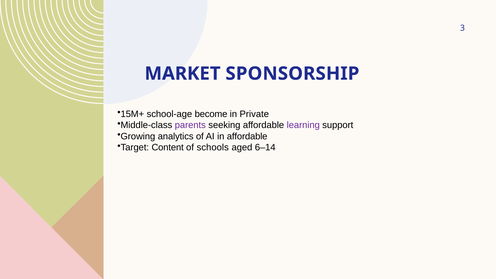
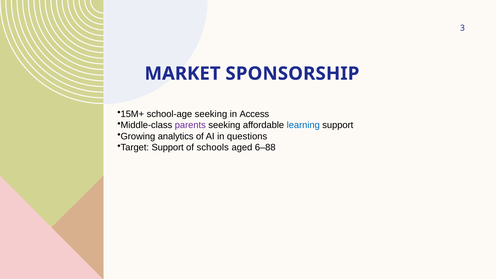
school-age become: become -> seeking (211, 114)
Private: Private -> Access (254, 114)
learning colour: purple -> blue (303, 125)
in affordable: affordable -> questions (247, 136)
Target Content: Content -> Support (168, 148)
6–14: 6–14 -> 6–88 (265, 148)
